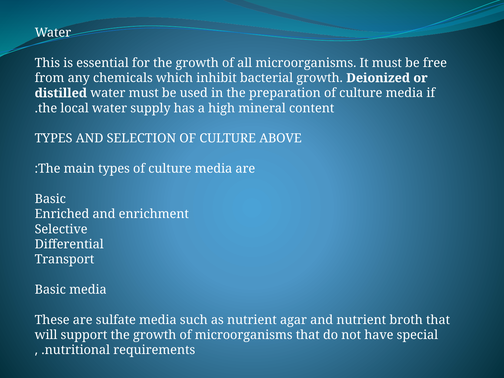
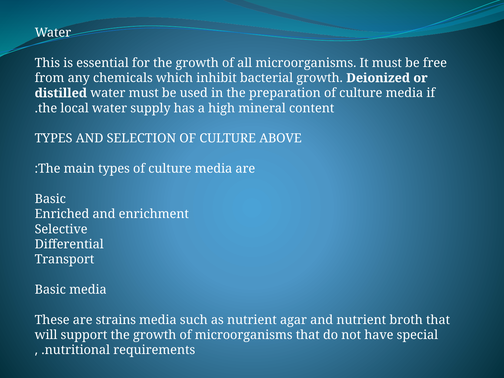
sulfate: sulfate -> strains (116, 320)
